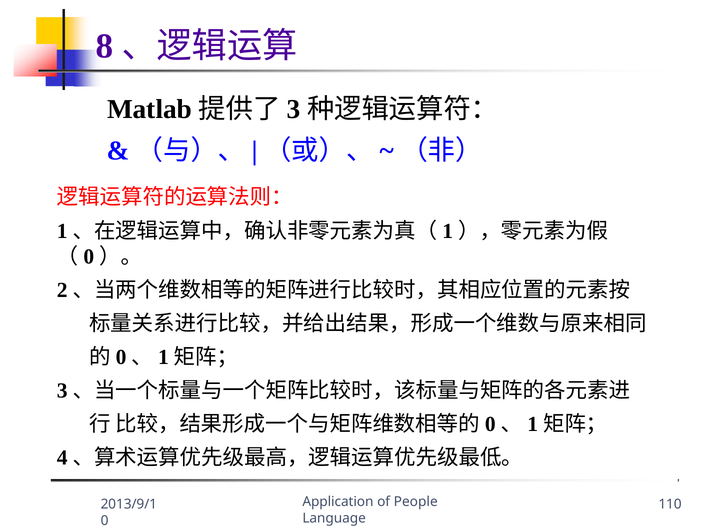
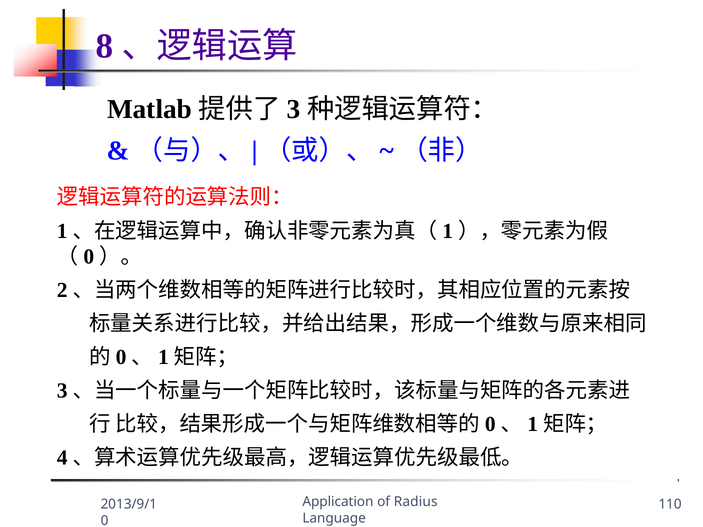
People: People -> Radius (416, 502)
